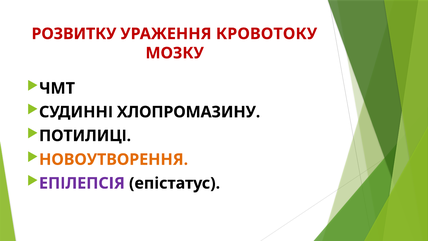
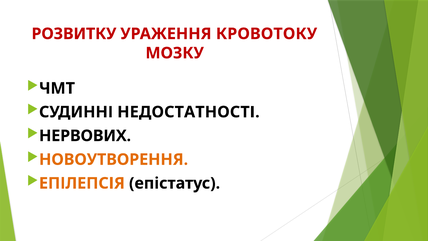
ХЛОПРОМАЗИНУ: ХЛОПРОМАЗИНУ -> НЕДОСТАТНОСТІ (188, 112)
ПОТИЛИЦІ: ПОТИЛИЦІ -> НЕРВОВИХ (85, 136)
ЕПІЛЕПСІЯ colour: purple -> orange (82, 183)
